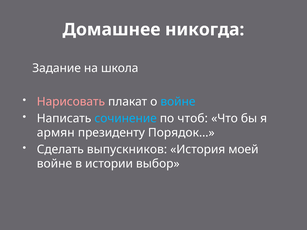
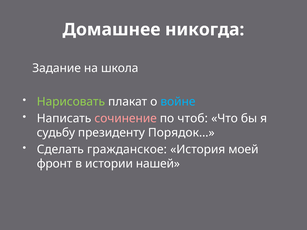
Нарисовать colour: pink -> light green (71, 102)
сочинение colour: light blue -> pink (126, 119)
армян: армян -> судьбу (56, 133)
выпускников: выпускников -> гражданское (127, 150)
войне: войне -> фронт (55, 164)
выбор: выбор -> нашей (158, 164)
